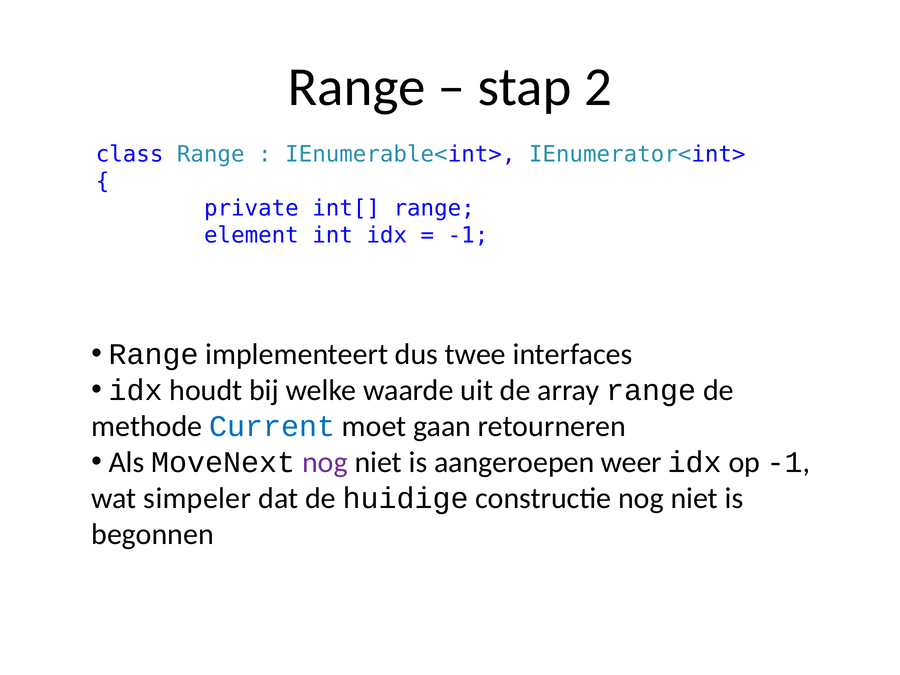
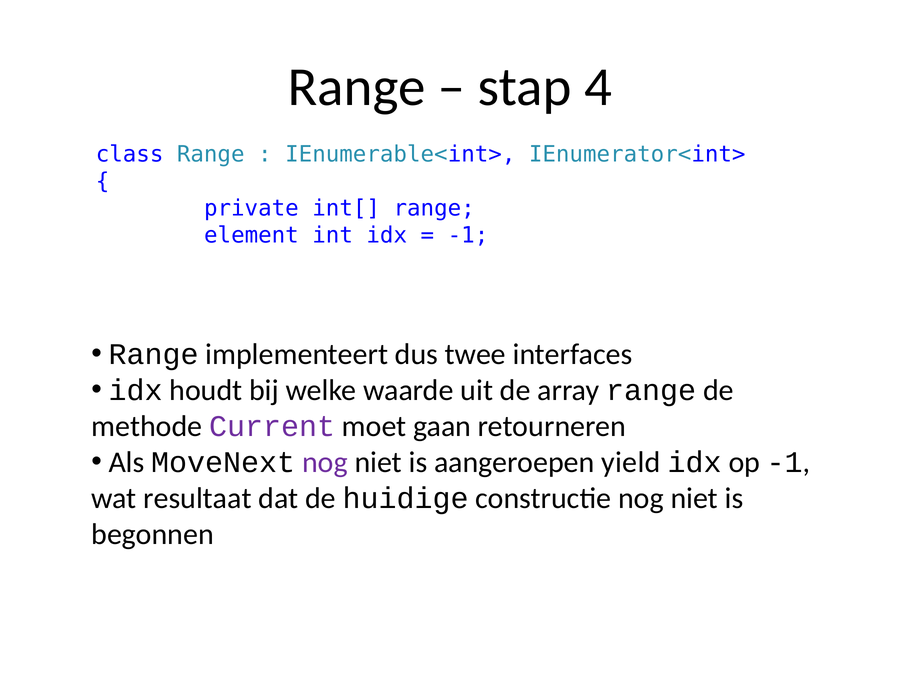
2: 2 -> 4 (598, 87)
Current colour: blue -> purple (272, 426)
weer: weer -> yield (631, 462)
simpeler: simpeler -> resultaat (197, 498)
